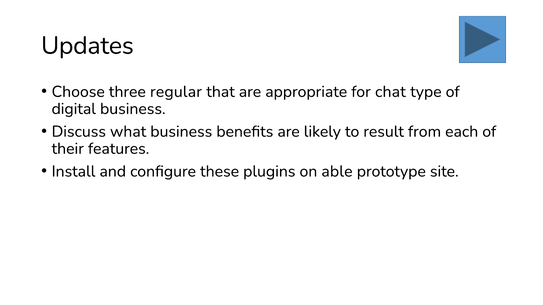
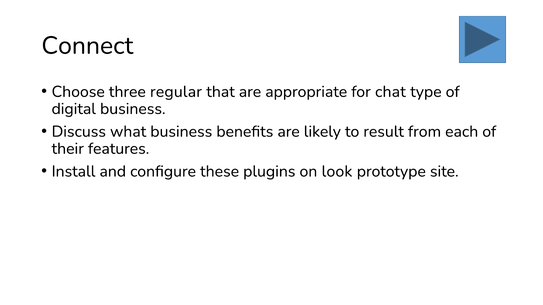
Updates: Updates -> Connect (87, 46)
able: able -> look (337, 172)
